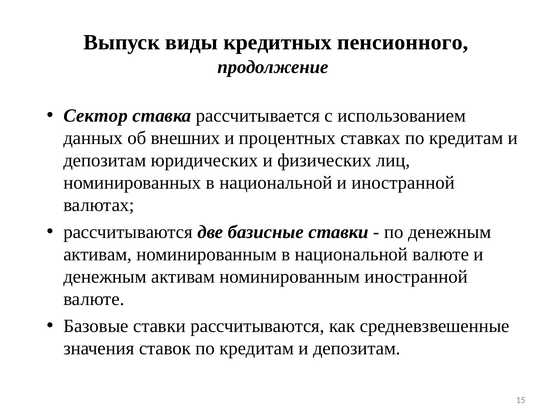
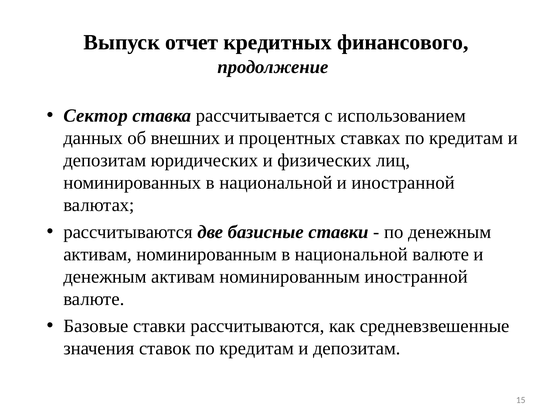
виды: виды -> отчет (192, 42)
пенсионного: пенсионного -> финансового (403, 42)
